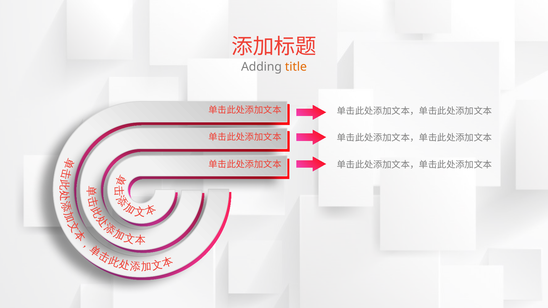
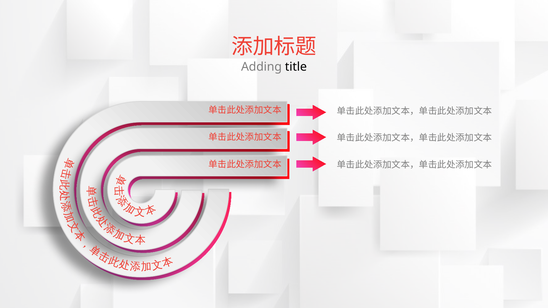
title colour: orange -> black (296, 67)
